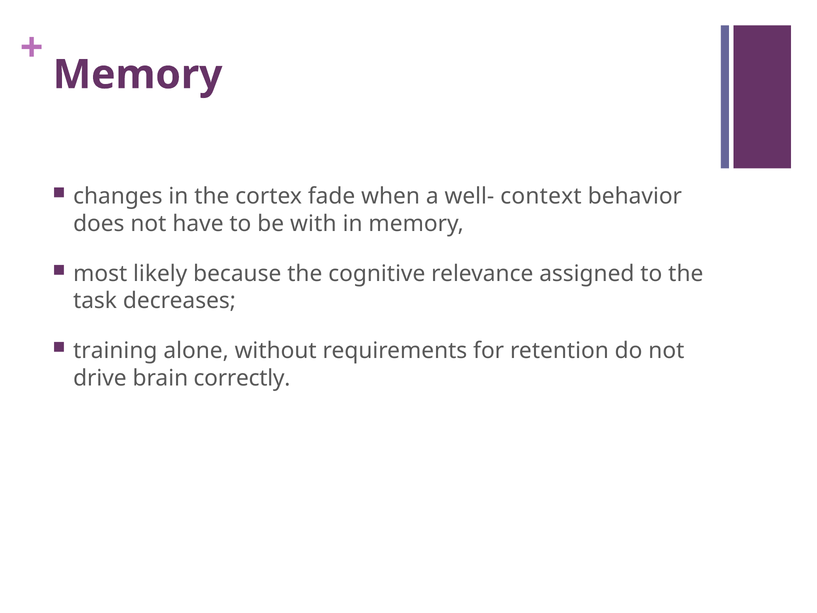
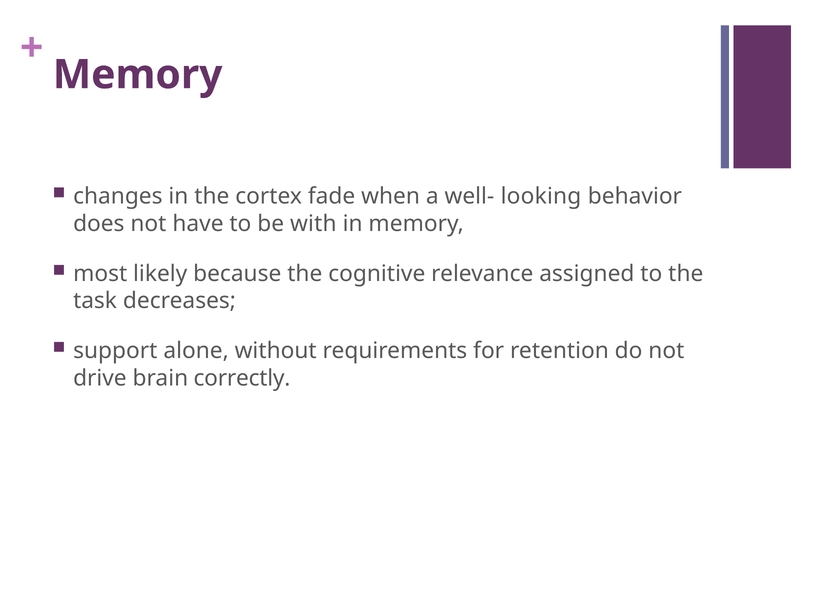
context: context -> looking (541, 196)
training: training -> support (115, 351)
